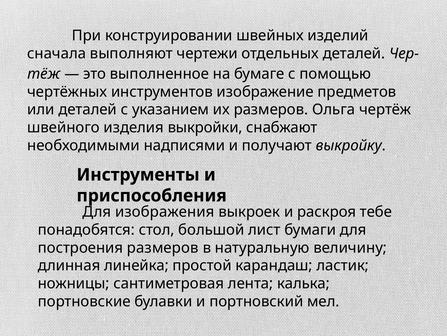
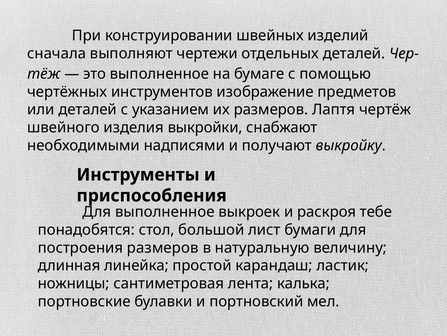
Ольга: Ольга -> Лаптя (334, 109)
Для изображения: изображения -> выполненное (165, 211)
